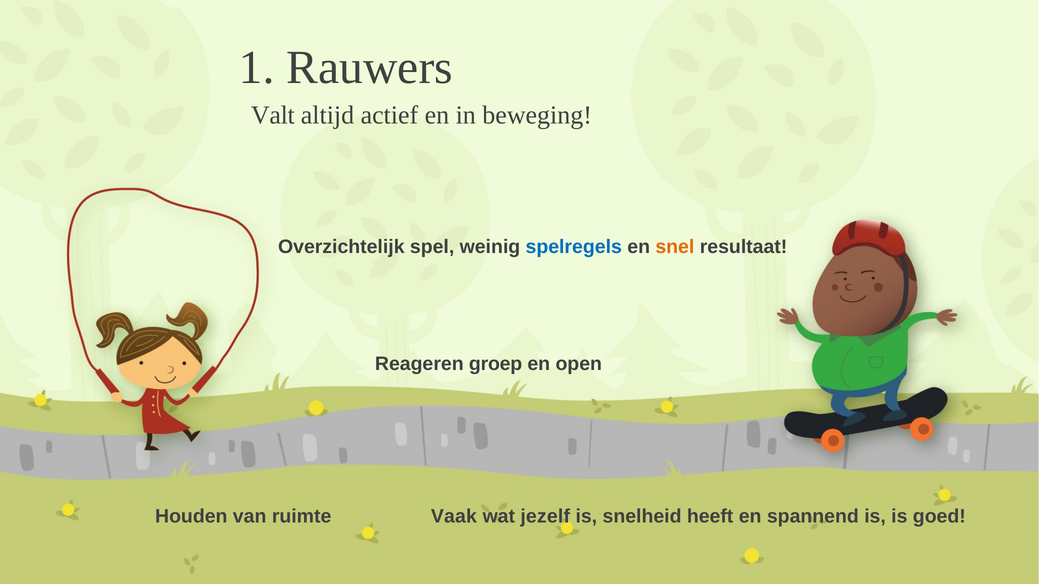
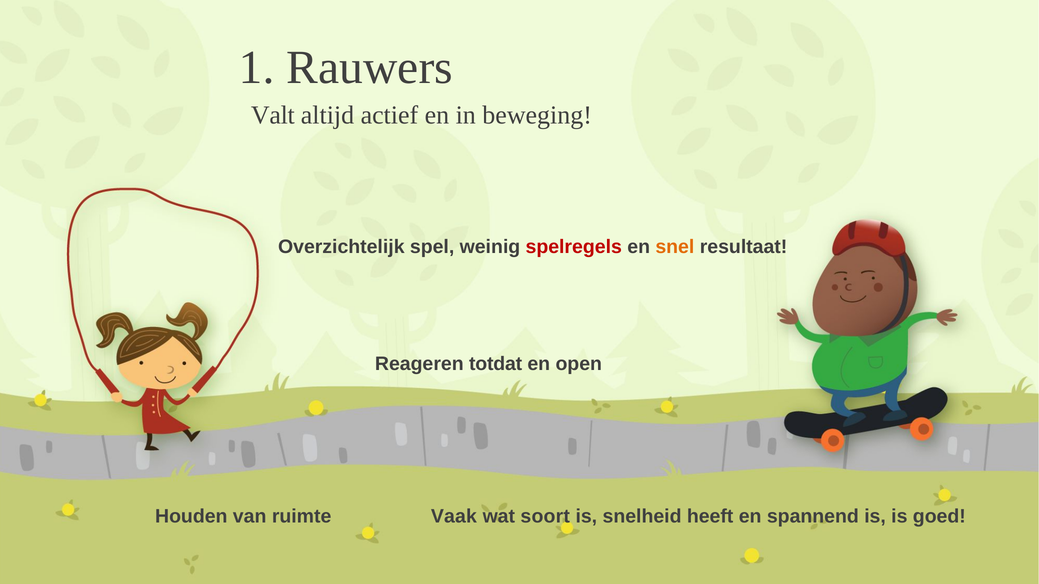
spelregels colour: blue -> red (574, 247)
groep: groep -> totdat (496, 364)
jezelf: jezelf -> soort (545, 517)
